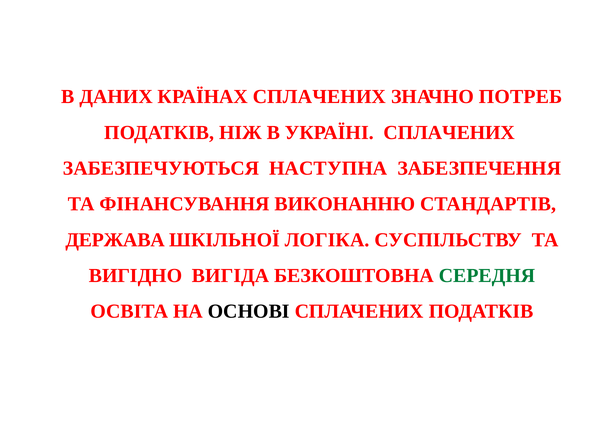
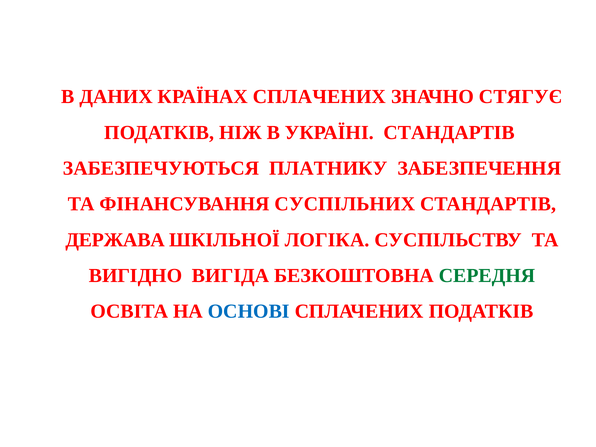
ПОТРЕБ: ПОТРЕБ -> СТЯГУЄ (521, 97)
УКРАЇНІ СПЛАЧЕНИХ: СПЛАЧЕНИХ -> СТАНДАРТІВ (449, 133)
НАСТУПНА: НАСТУПНА -> ПЛАТНИКУ (328, 168)
ВИКОНАННЮ: ВИКОНАННЮ -> СУСПІЛЬНИХ (345, 204)
ОСНОВІ colour: black -> blue (249, 311)
